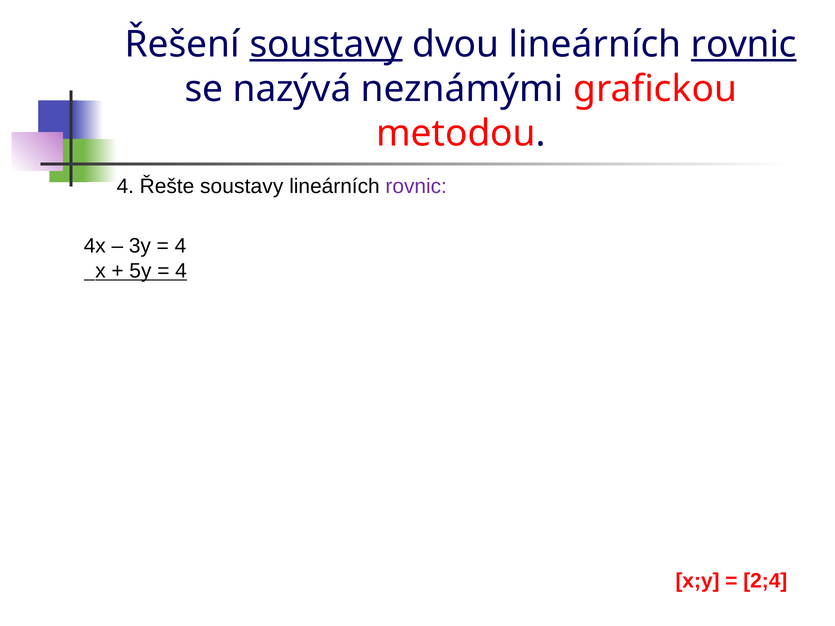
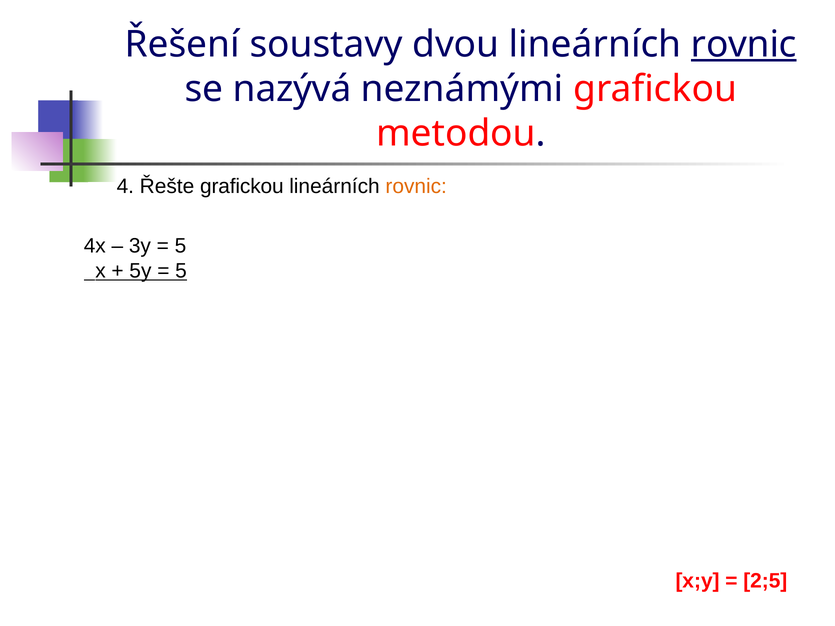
soustavy underline: present -> none (326, 44)
Řešte soustavy: soustavy -> grafickou (242, 187)
rovnic colour: purple -> orange (416, 187)
4: 4 -> 5 (180, 246)
4: 4 -> 5 (181, 271)
2;4: 2;4 -> 2;5 (765, 581)
